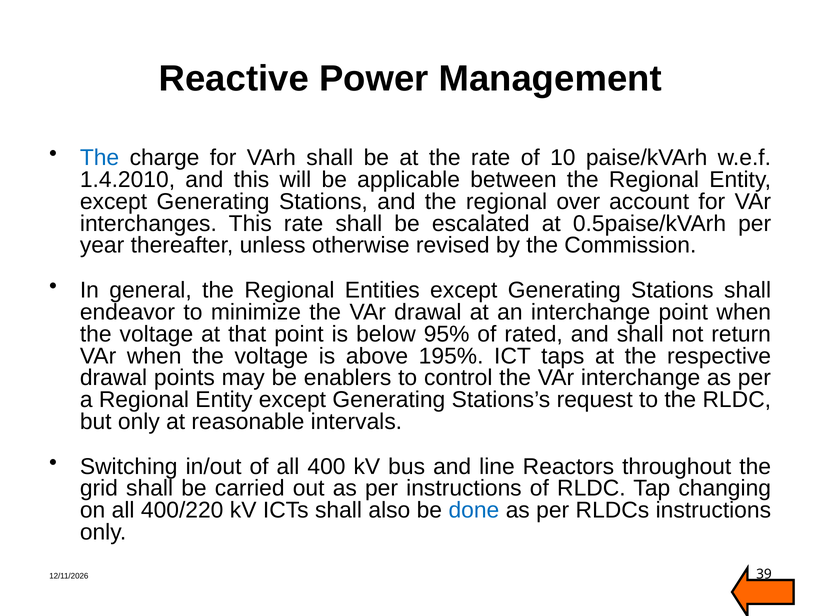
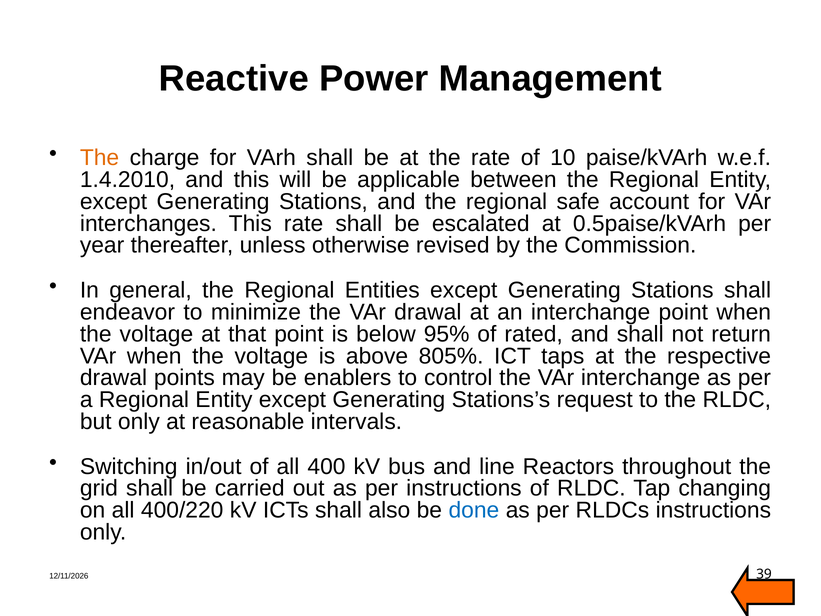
The colour: blue -> orange (100, 158)
over: over -> safe (578, 202)
195%: 195% -> 805% (451, 356)
